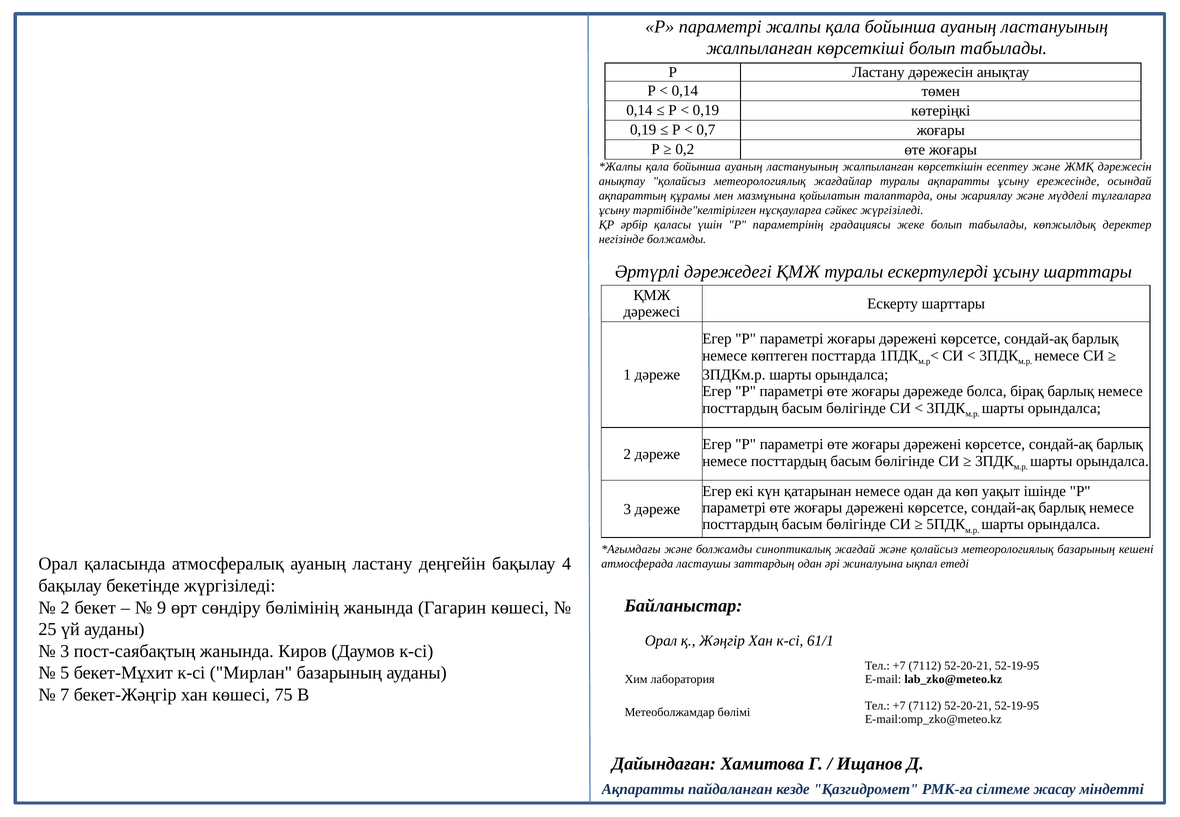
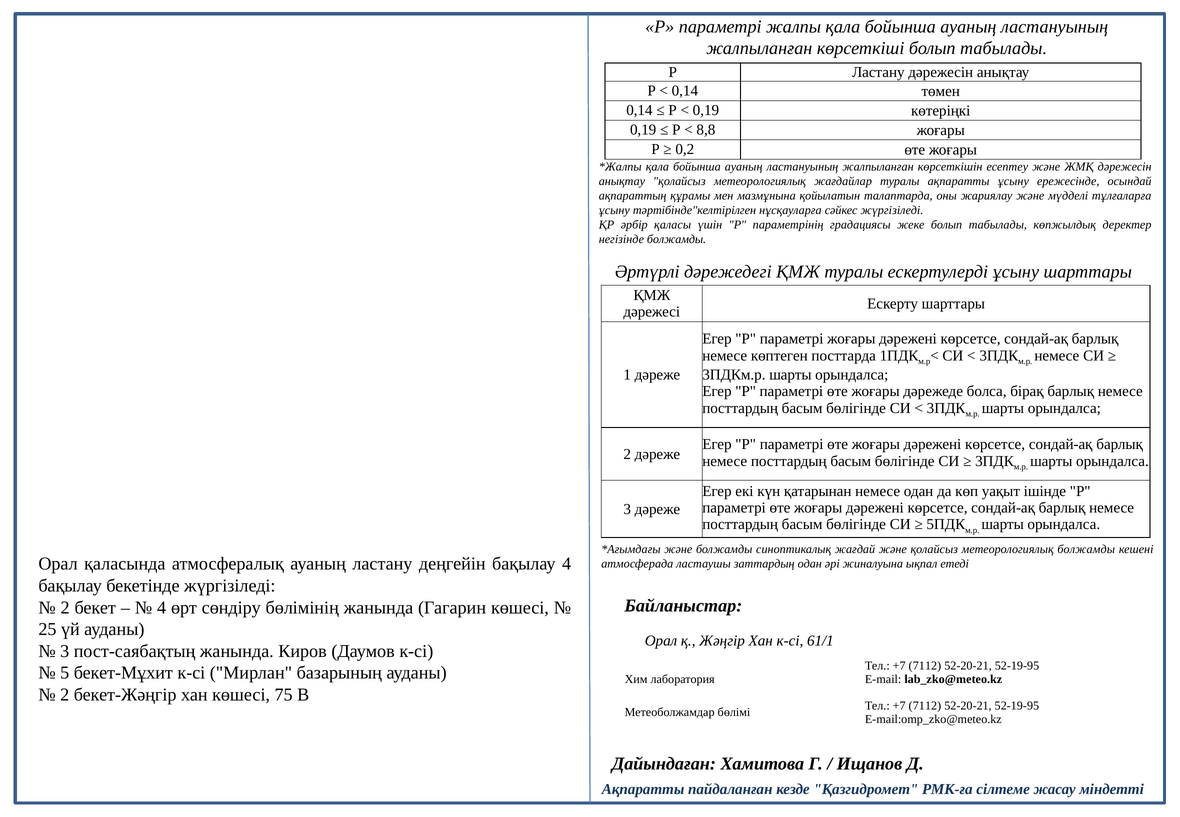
0,7: 0,7 -> 8,8 (706, 130)
метеорологиялық базарының: базарының -> болжамды (1086, 549)
9: 9 -> 4 (162, 607)
7: 7 -> 2 (65, 695)
